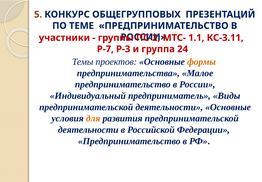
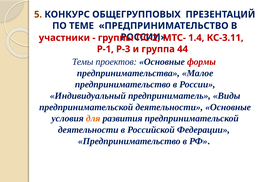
1.1: 1.1 -> 1.4 (196, 38)
Р-7: Р-7 -> Р-1 (105, 49)
24: 24 -> 44 (183, 49)
формы colour: orange -> red (201, 62)
